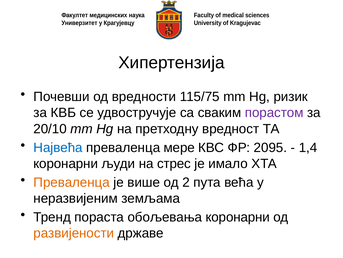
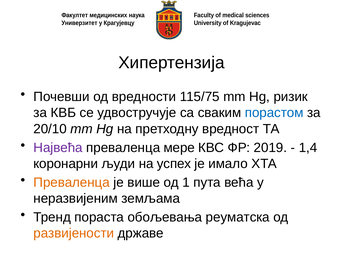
порастом colour: purple -> blue (274, 112)
Највећа colour: blue -> purple (58, 147)
2095: 2095 -> 2019 (270, 147)
стрес: стрес -> успех (174, 163)
2: 2 -> 1 (186, 182)
обољевања коронарни: коронарни -> реуматска (238, 217)
